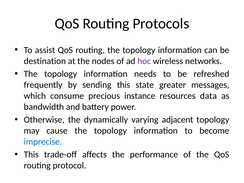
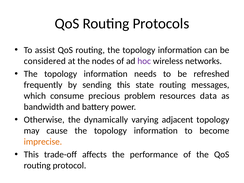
destination: destination -> considered (45, 61)
state greater: greater -> routing (173, 85)
instance: instance -> problem (140, 96)
imprecise colour: blue -> orange (43, 142)
